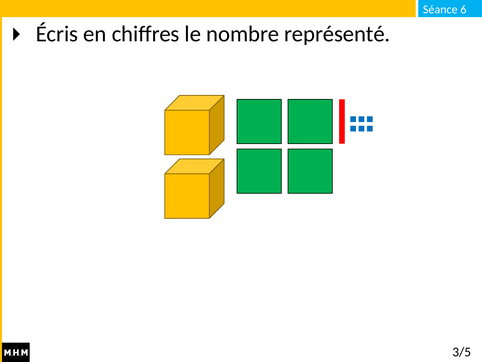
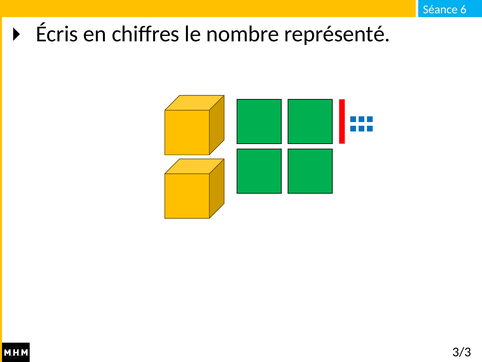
3/5: 3/5 -> 3/3 (462, 352)
